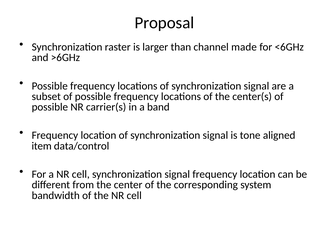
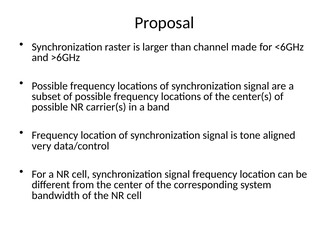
item: item -> very (42, 146)
